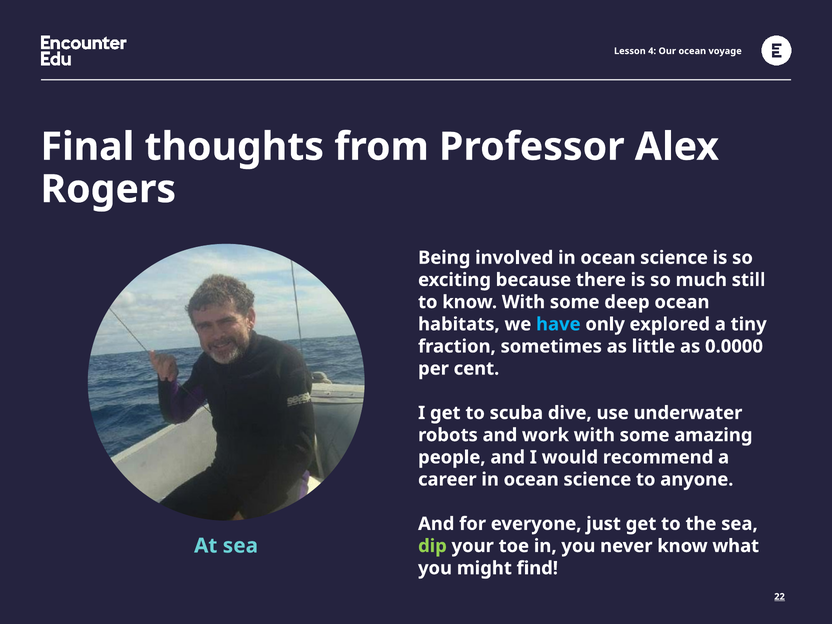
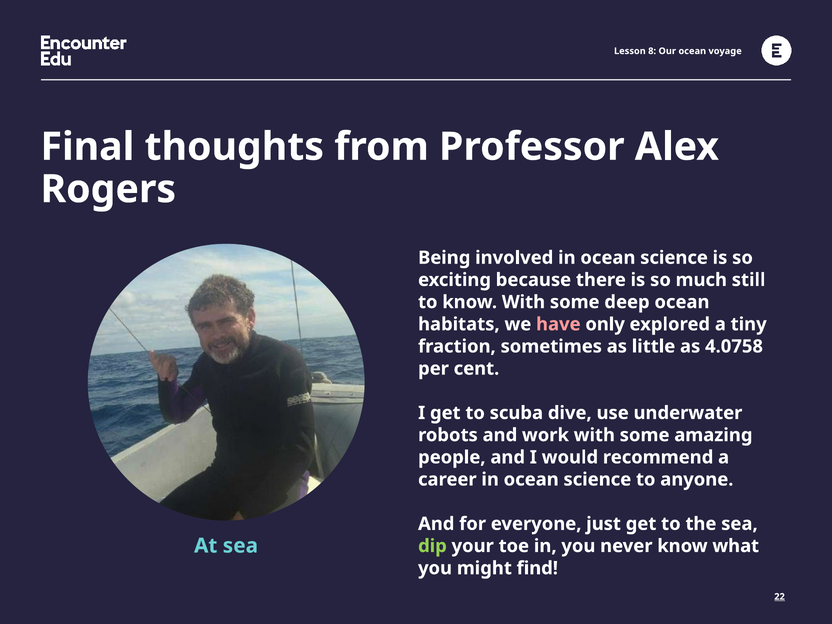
4: 4 -> 8 (652, 51)
have colour: light blue -> pink (558, 324)
0.0000: 0.0000 -> 4.0758 (734, 346)
